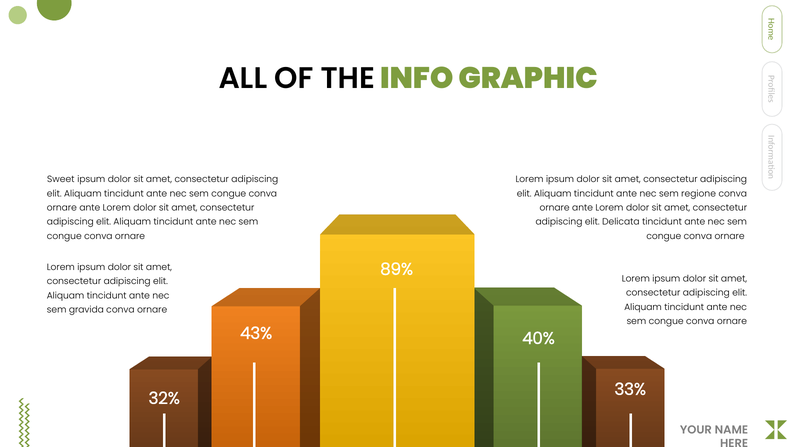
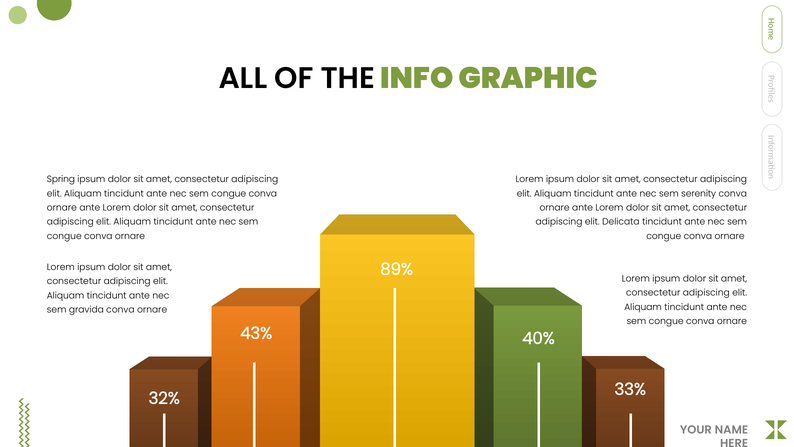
Sweet: Sweet -> Spring (61, 179)
regione: regione -> serenity (699, 193)
